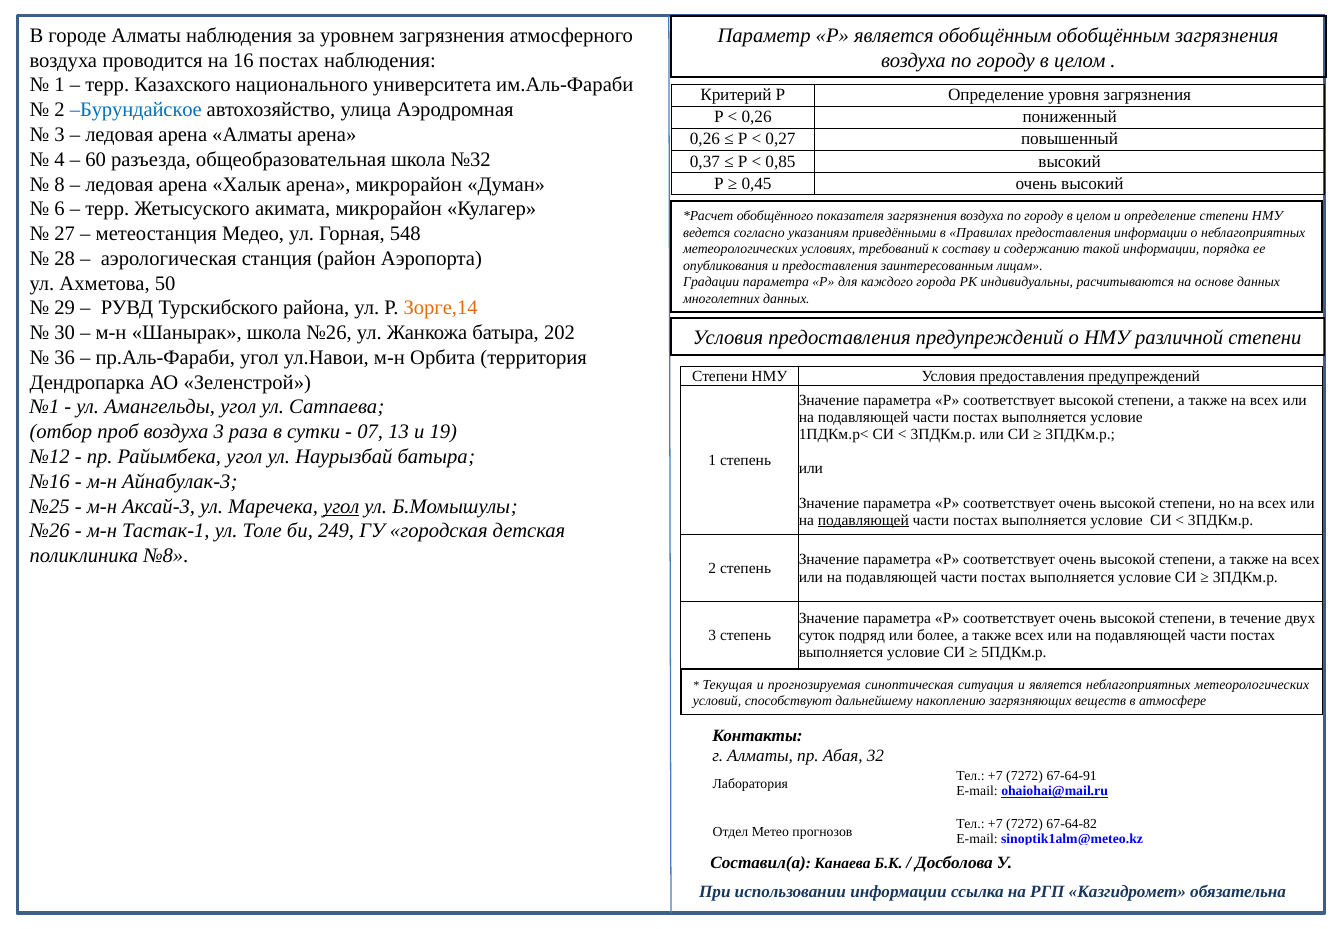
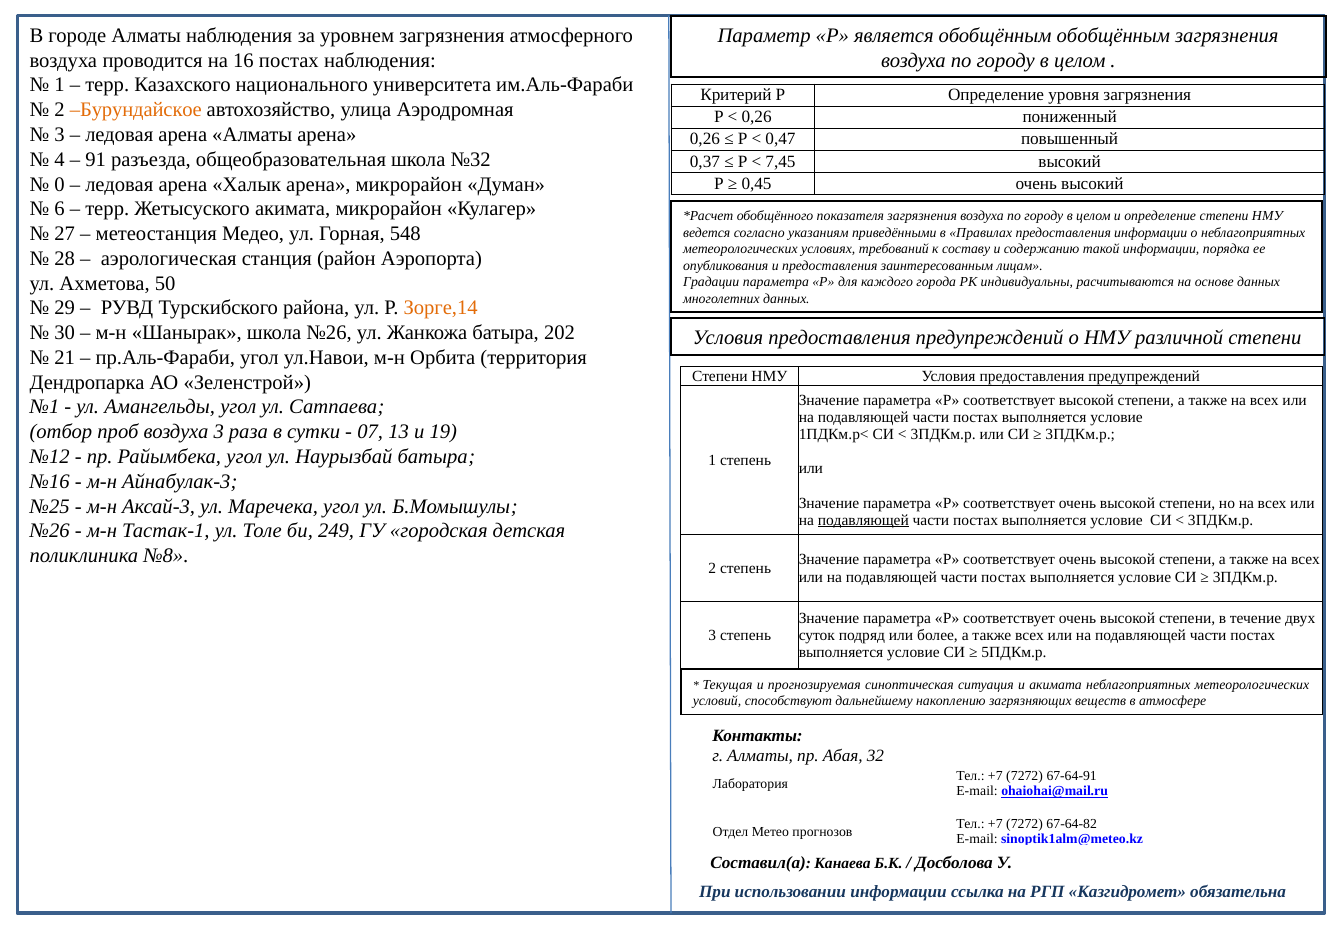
Бурундайское colour: blue -> orange (136, 110)
0,27: 0,27 -> 0,47 (781, 139)
60: 60 -> 91 (96, 159)
0,85: 0,85 -> 7,45 (781, 161)
8: 8 -> 0 (60, 184)
36: 36 -> 21 (65, 358)
угол underline: present -> none (341, 506)
и является: является -> акимата (1056, 685)
